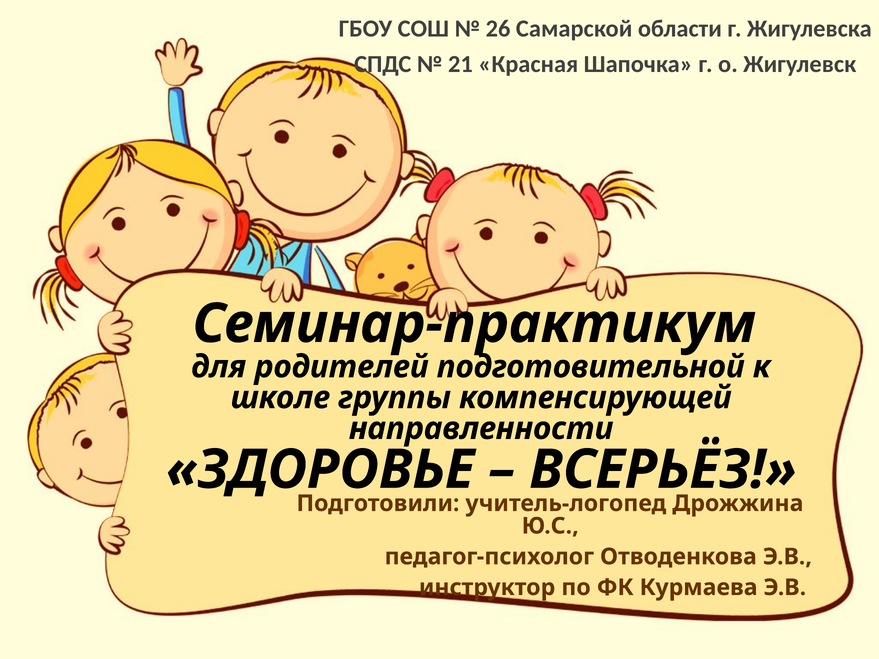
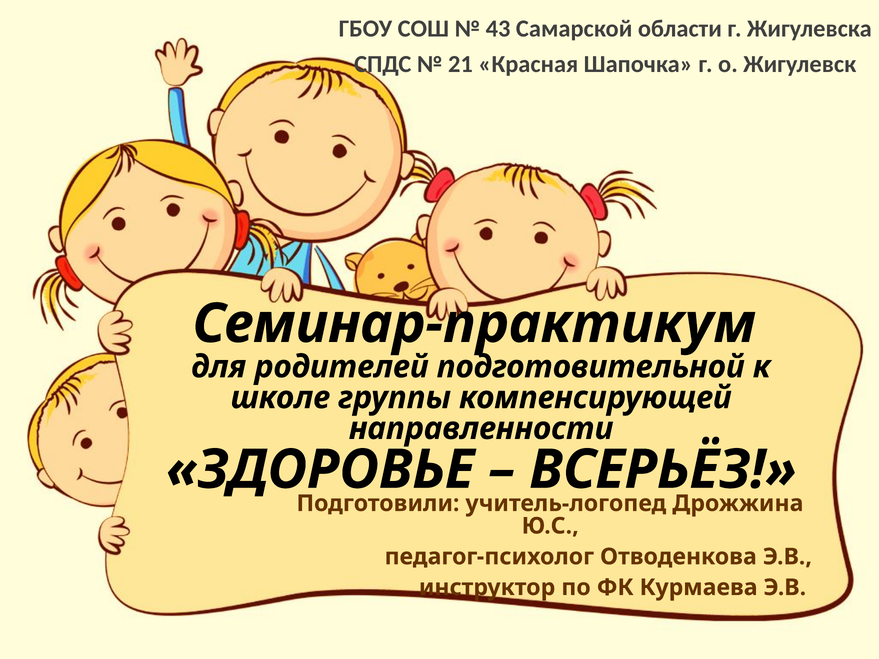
26: 26 -> 43 (498, 29)
